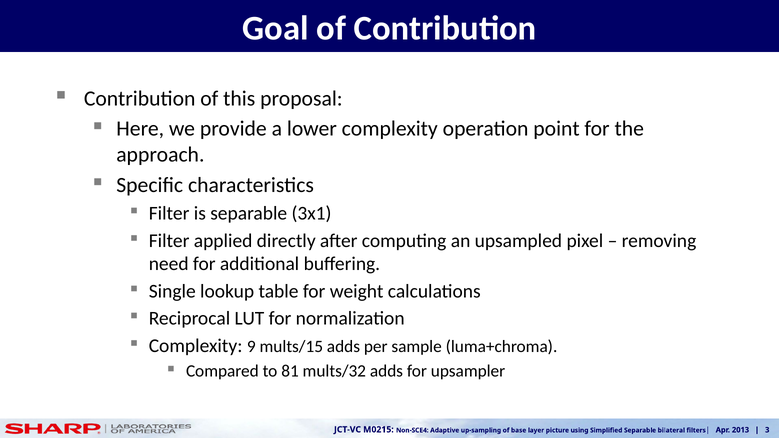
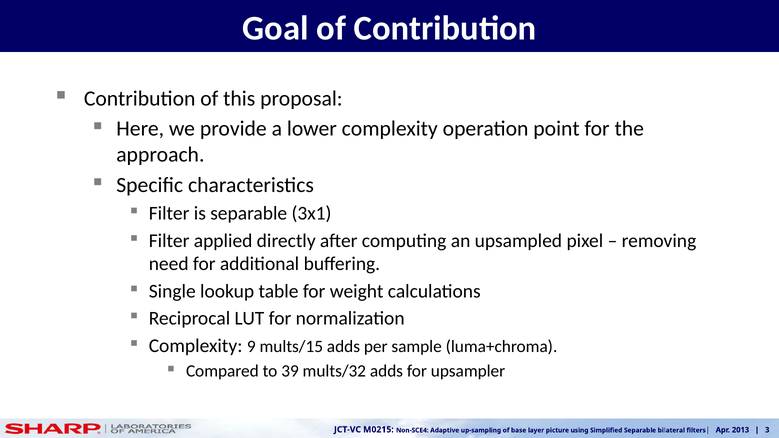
81: 81 -> 39 (290, 371)
